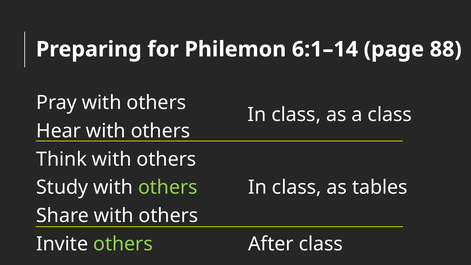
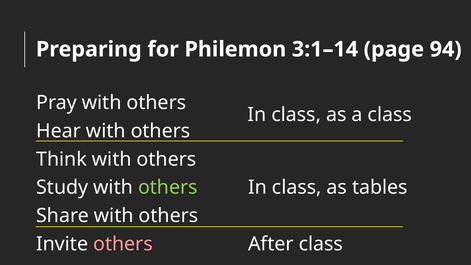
6:1–14: 6:1–14 -> 3:1–14 (325, 49)
88: 88 -> 94 (446, 49)
others colour: light green -> pink (123, 244)
